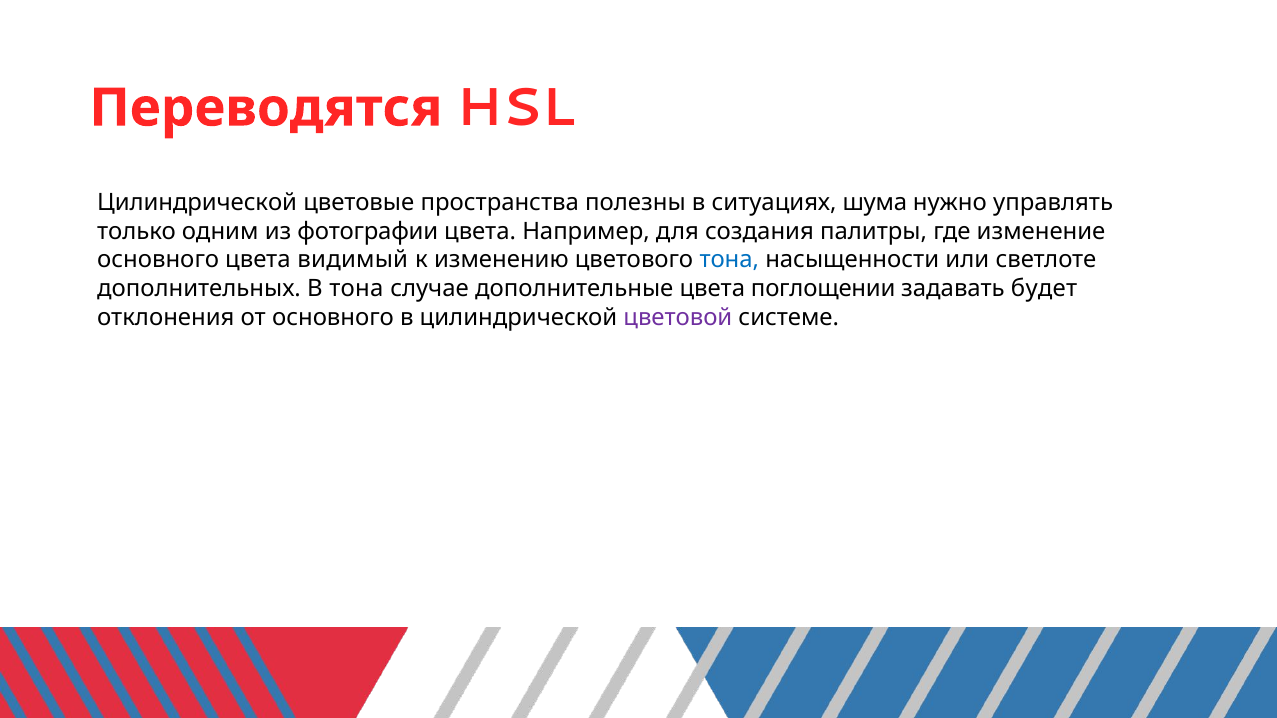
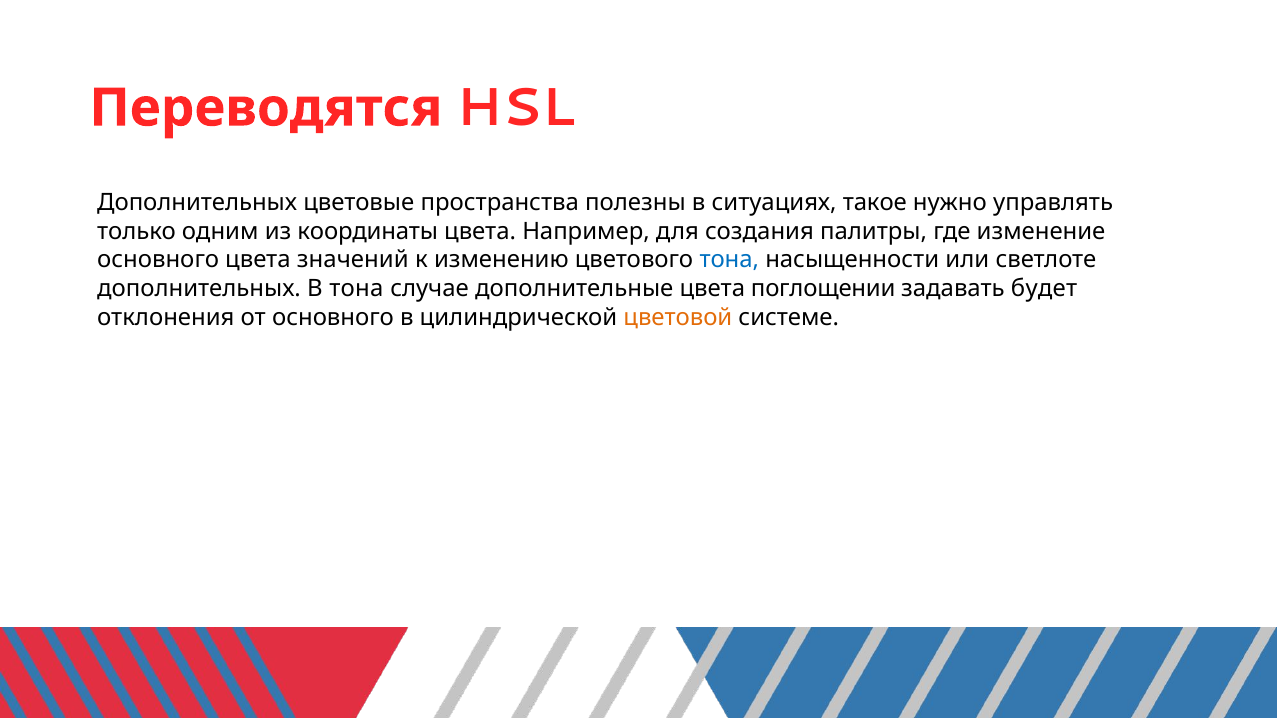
Цилиндрической: Цилиндрической -> Дополнительных (197, 203)
шума: шума -> такое (875, 203)
фотографии: фотографии -> координаты (368, 231)
видимый: видимый -> значений (353, 260)
цветовой colour: purple -> orange (678, 318)
